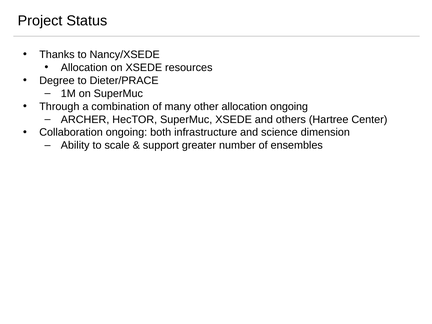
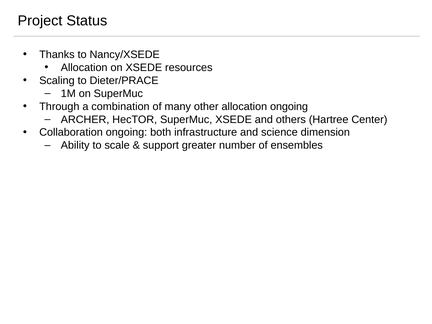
Degree: Degree -> Scaling (57, 81)
